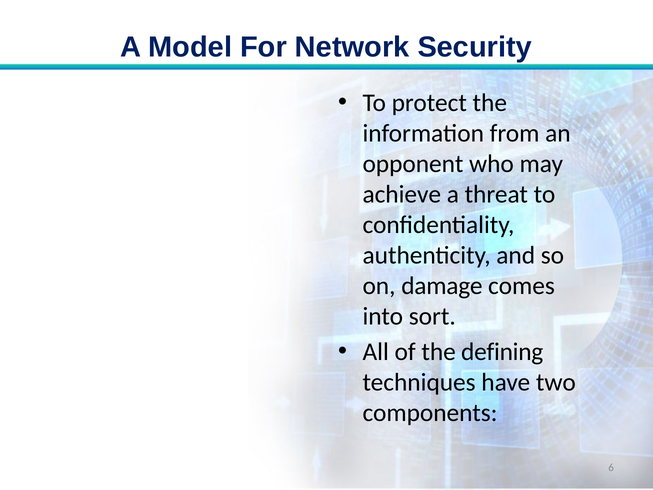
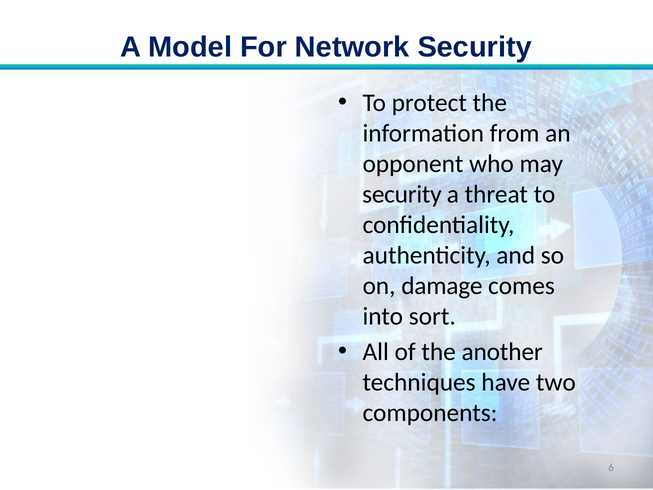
achieve: achieve -> security (402, 194)
defining: defining -> another (502, 352)
